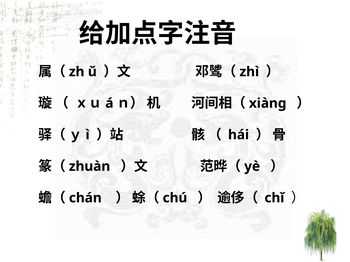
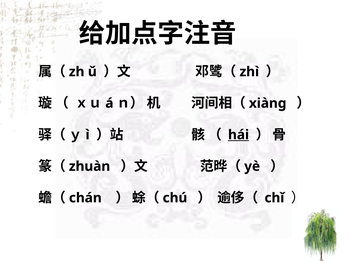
hái underline: none -> present (239, 135)
